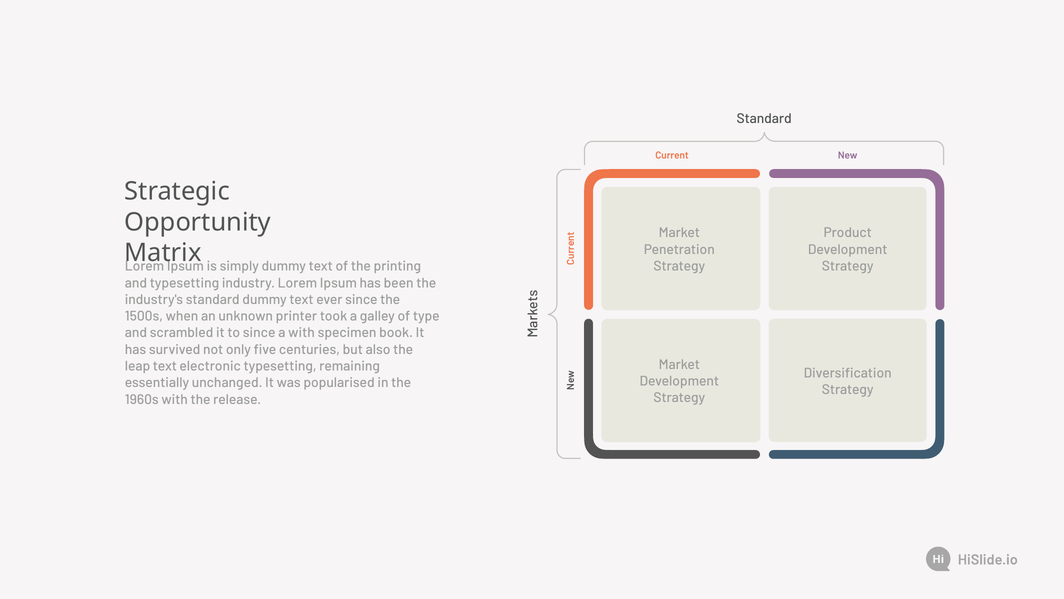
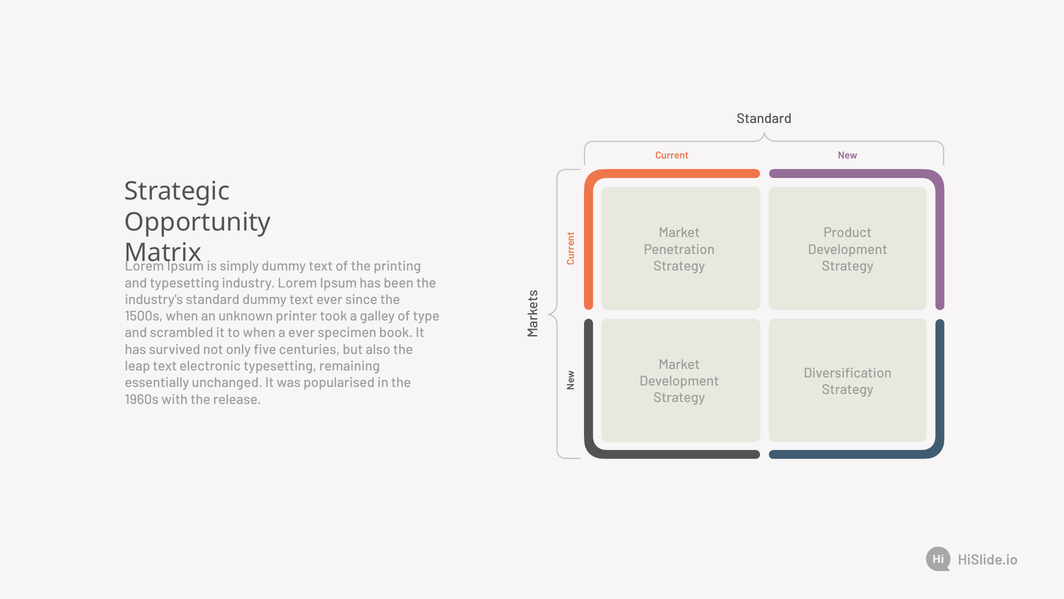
to since: since -> when (259, 333)
a with: with -> ever (302, 333)
